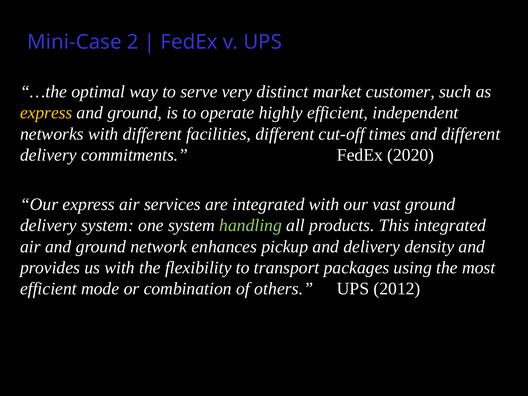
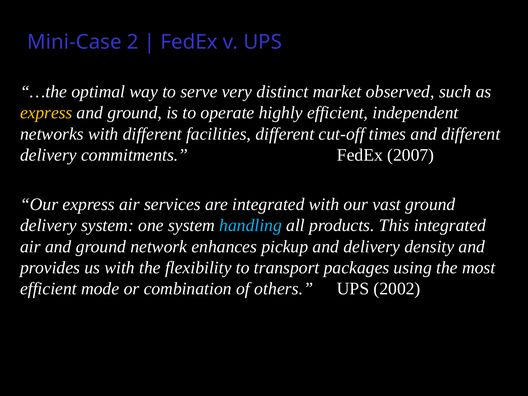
customer: customer -> observed (400, 92)
2020: 2020 -> 2007 (411, 155)
handling colour: light green -> light blue (251, 225)
2012: 2012 -> 2002 (397, 289)
